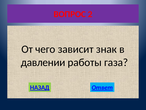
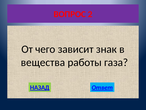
давлении: давлении -> вещества (43, 62)
